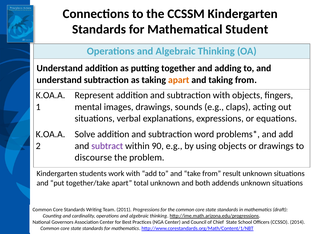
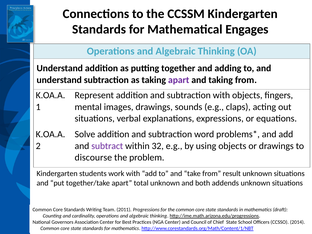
Student: Student -> Engages (247, 29)
apart colour: orange -> purple (179, 80)
90: 90 -> 32 (158, 146)
